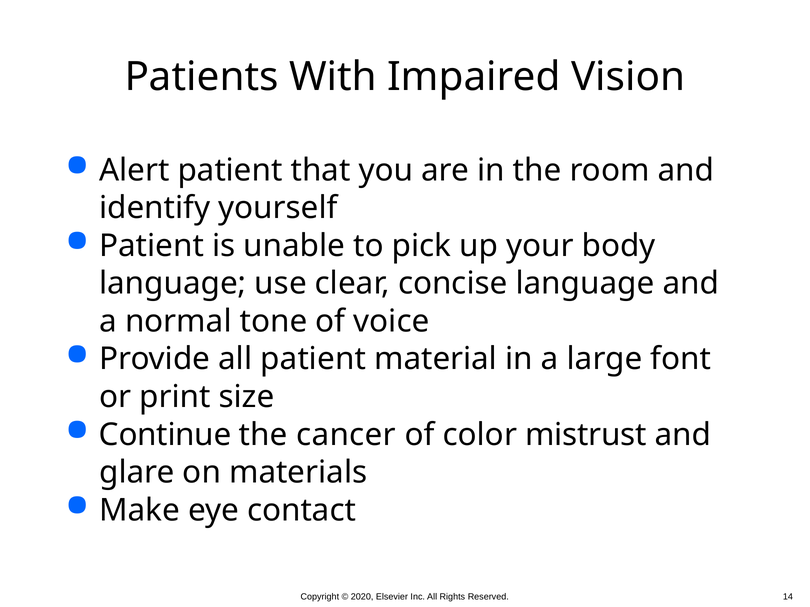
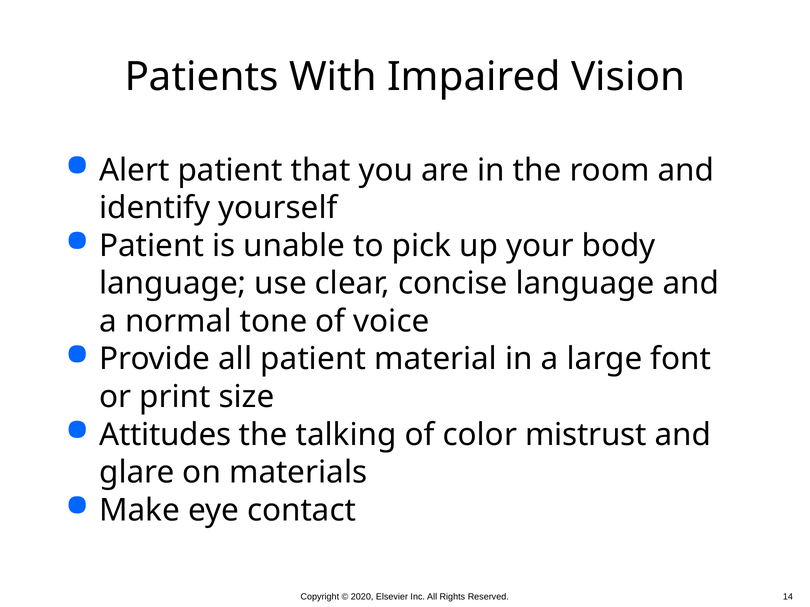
Continue: Continue -> Attitudes (165, 435)
cancer: cancer -> talking (346, 435)
